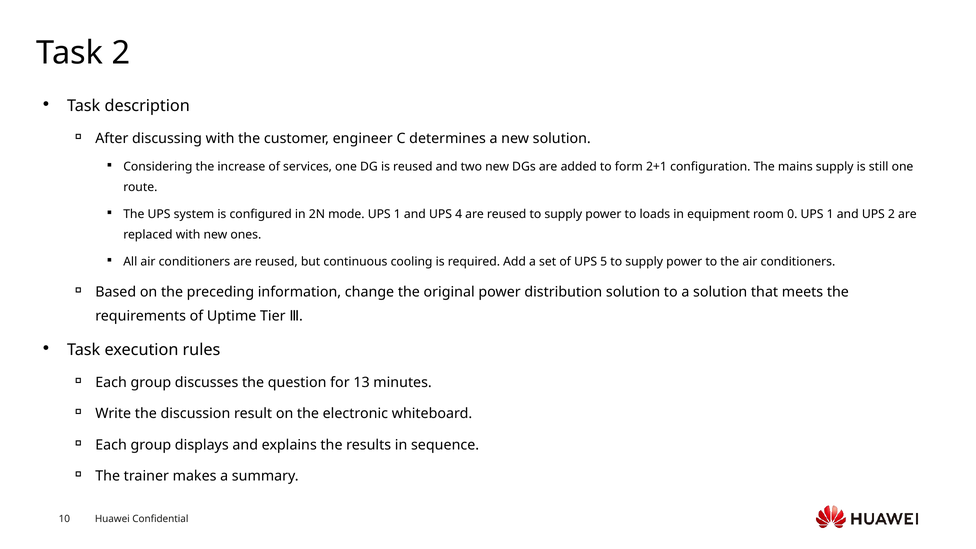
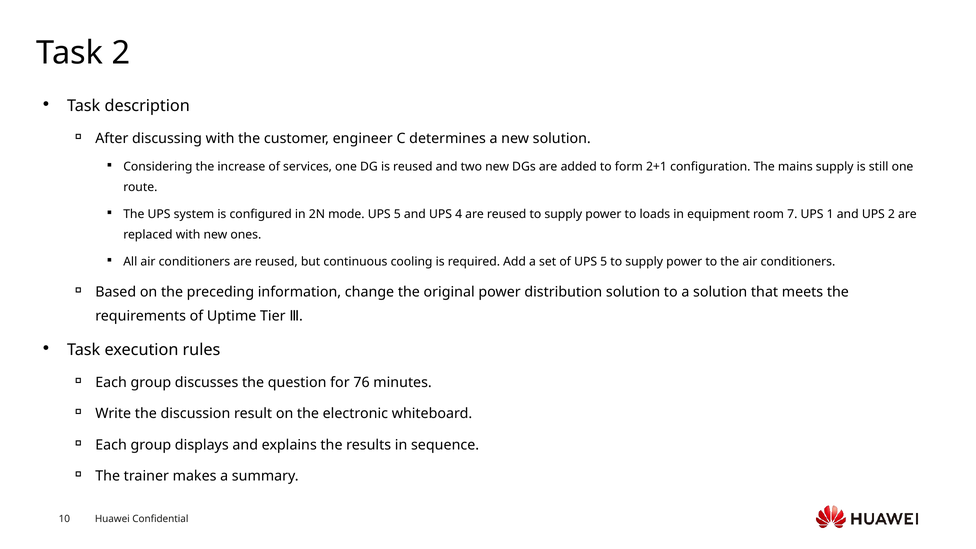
mode UPS 1: 1 -> 5 (397, 214)
0: 0 -> 7 (792, 214)
13: 13 -> 76 (362, 382)
